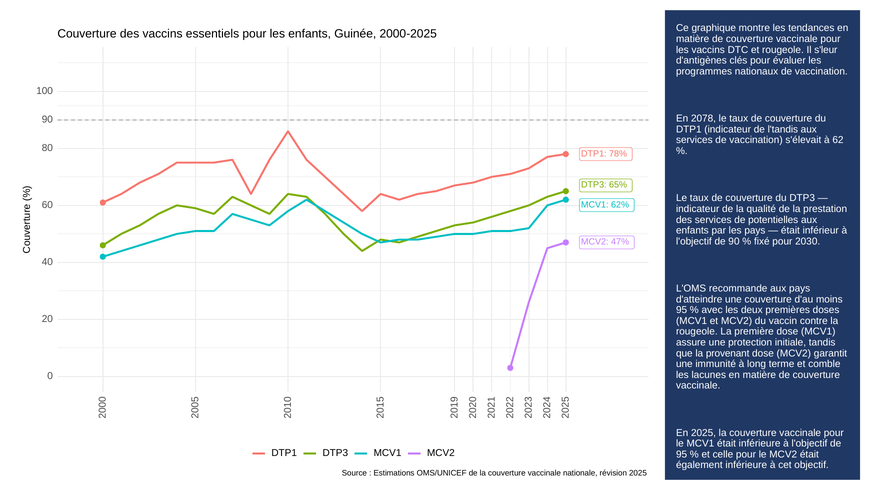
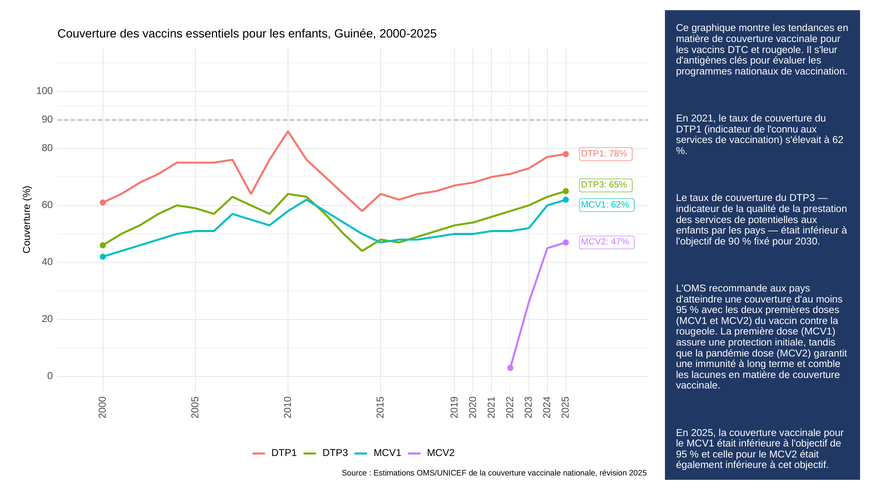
2078: 2078 -> 2021 (703, 119)
l'tandis: l'tandis -> l'connu (783, 129)
provenant: provenant -> pandémie (728, 353)
